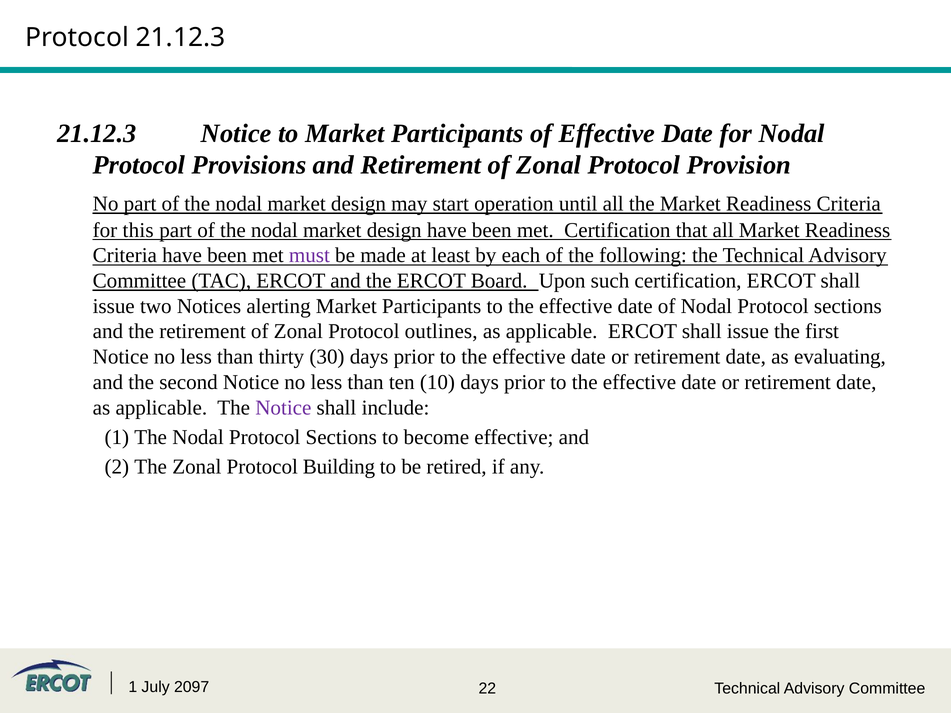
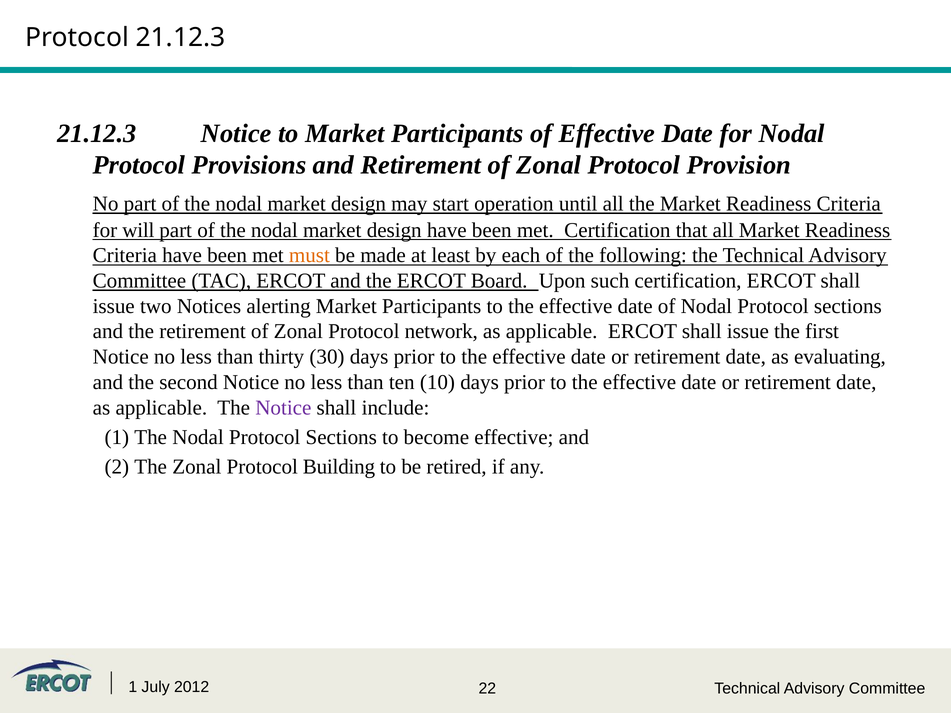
this: this -> will (138, 230)
must colour: purple -> orange (309, 256)
outlines: outlines -> network (441, 332)
2097: 2097 -> 2012 (192, 687)
